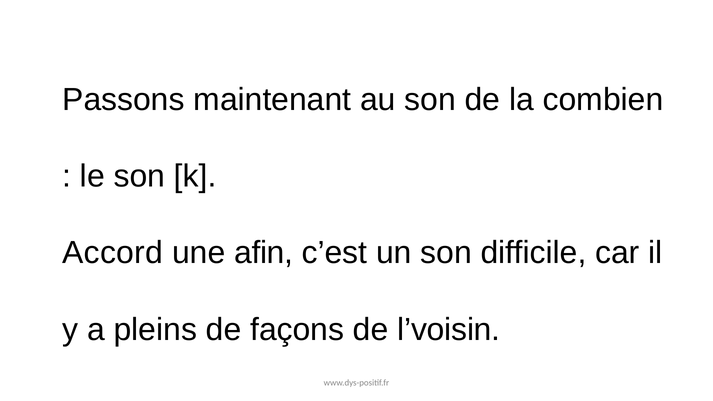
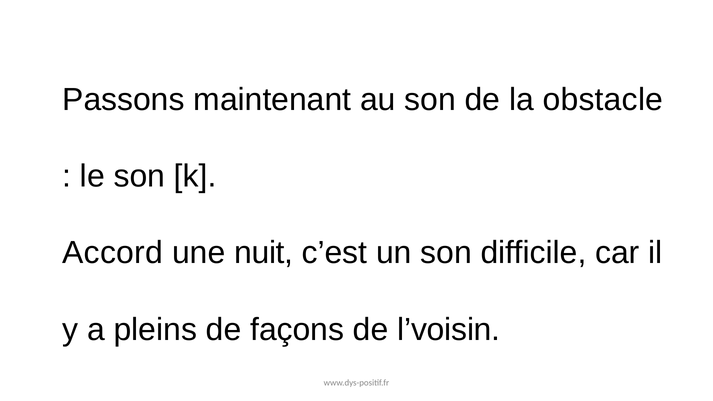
combien: combien -> obstacle (603, 100)
afin: afin -> nuit (264, 253)
